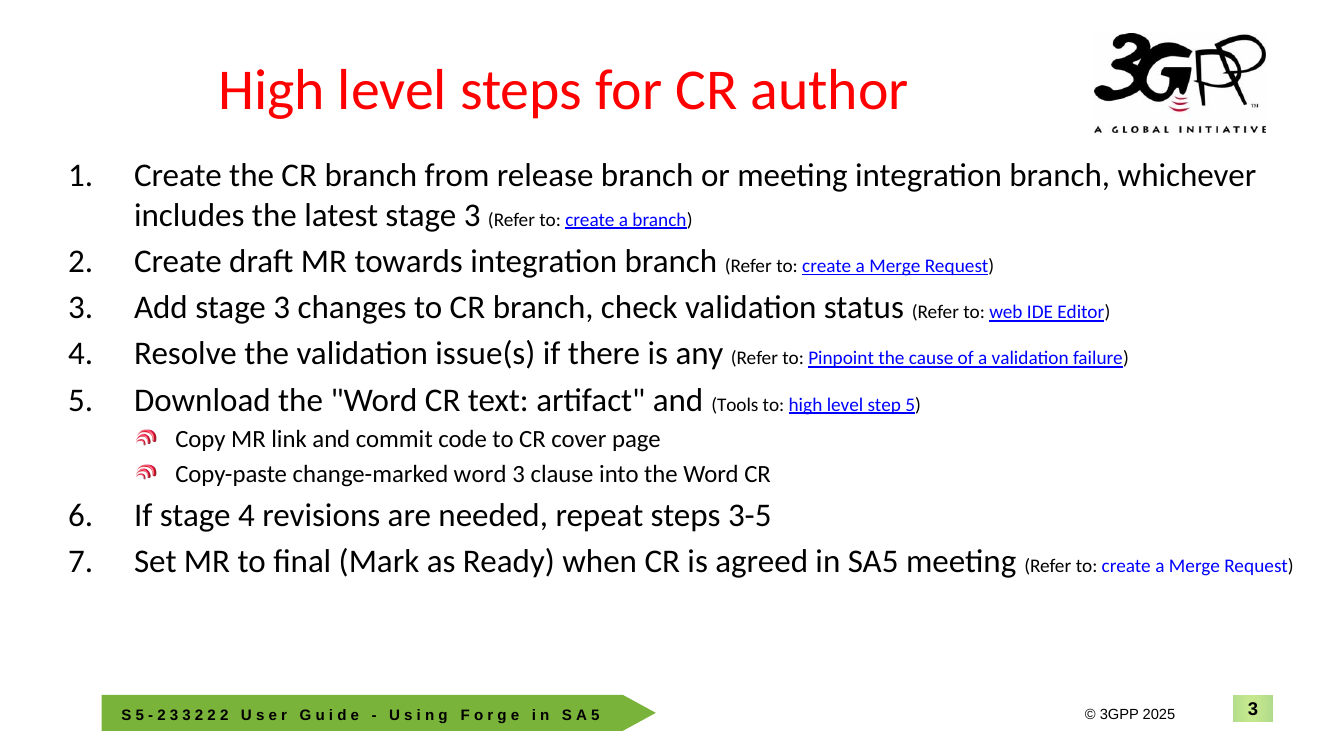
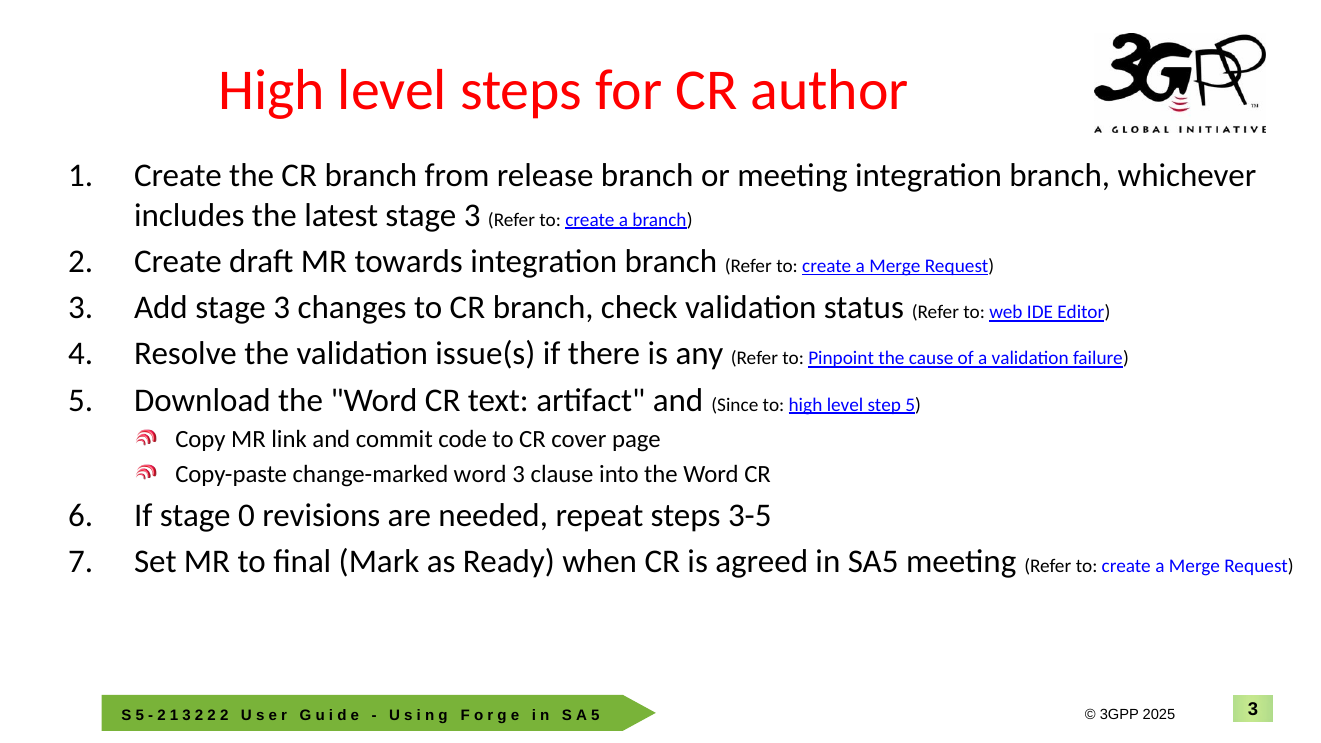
Tools: Tools -> Since (735, 405)
stage 4: 4 -> 0 (246, 516)
3: 3 -> 1 (174, 715)
